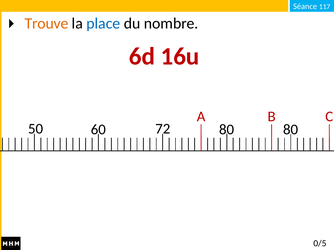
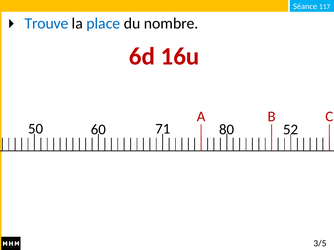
Trouve colour: orange -> blue (47, 24)
72: 72 -> 71 (163, 129)
80 80: 80 -> 52 (291, 130)
0/5: 0/5 -> 3/5 (320, 244)
